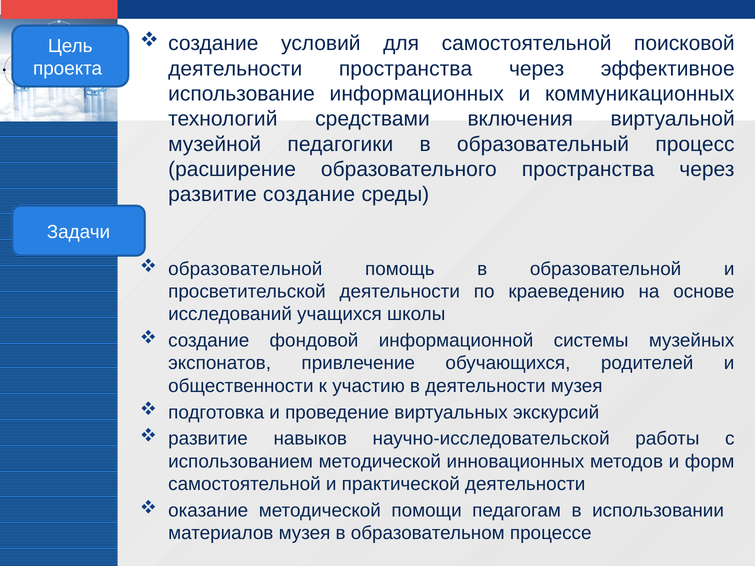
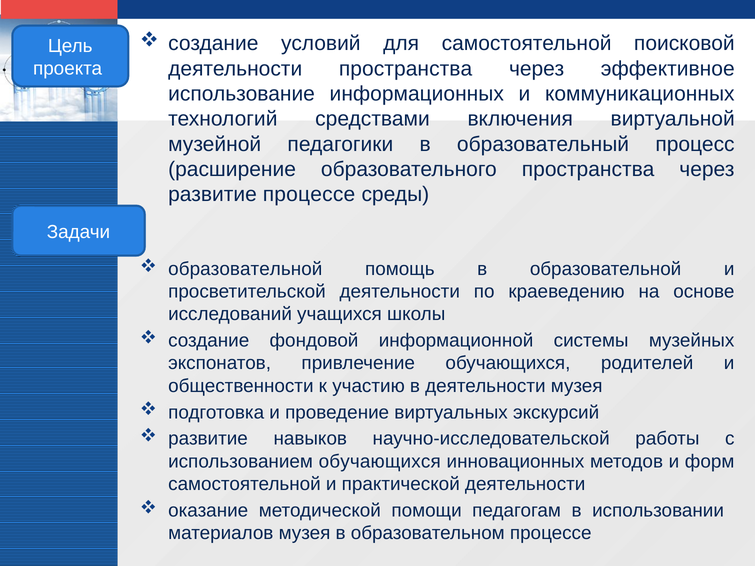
развитие создание: создание -> процессе (309, 195)
использованием методической: методической -> обучающихся (380, 462)
